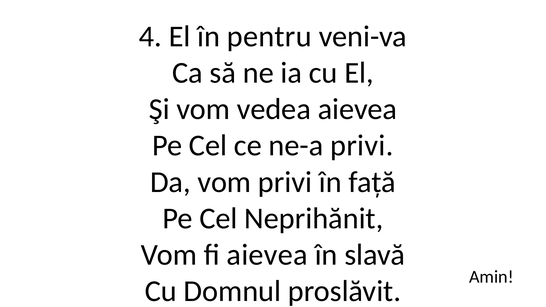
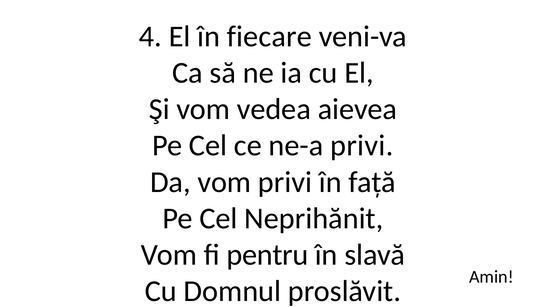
pentru: pentru -> fiecare (269, 37)
fi aievea: aievea -> pentru (267, 255)
